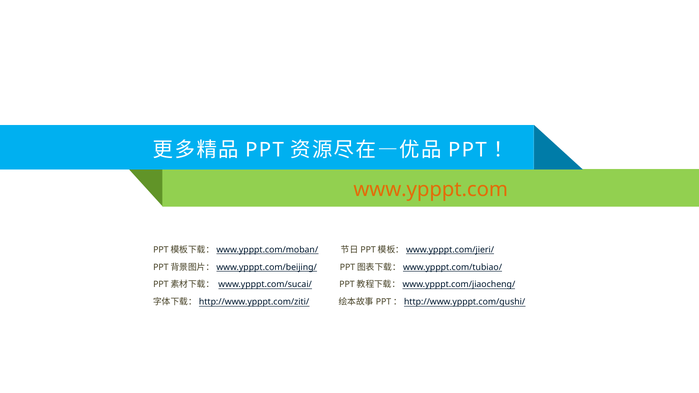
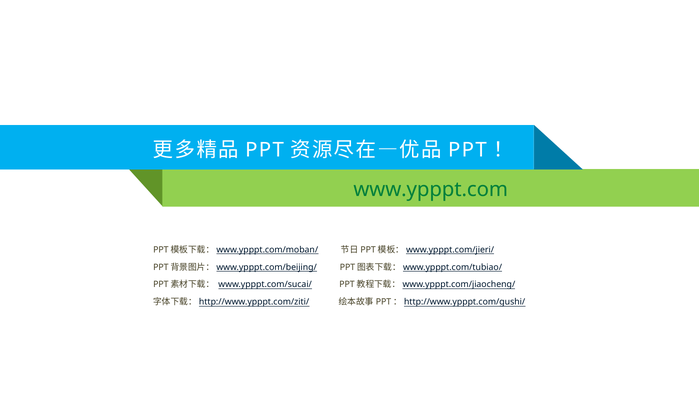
www.ypppt.com colour: orange -> green (431, 189)
